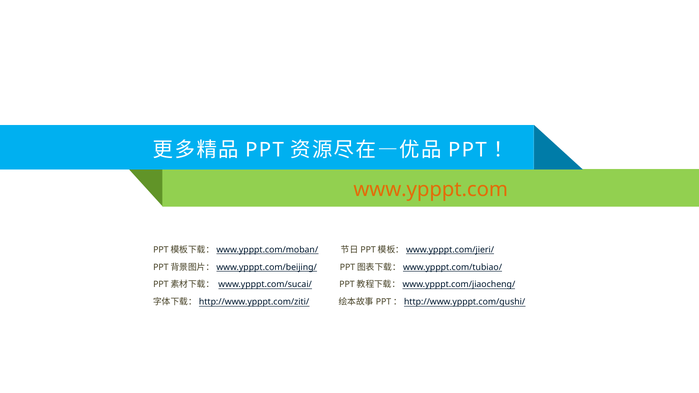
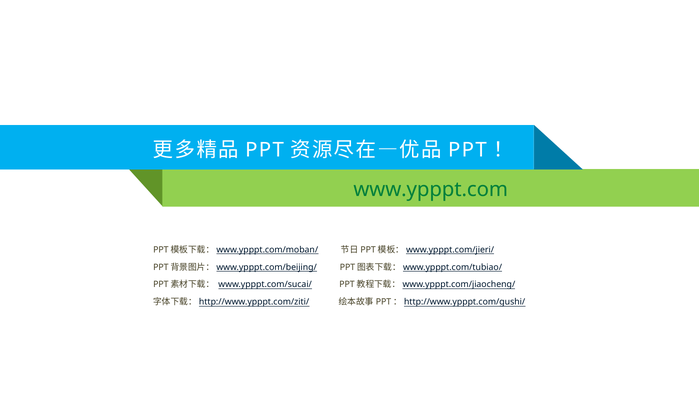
www.ypppt.com colour: orange -> green (431, 189)
